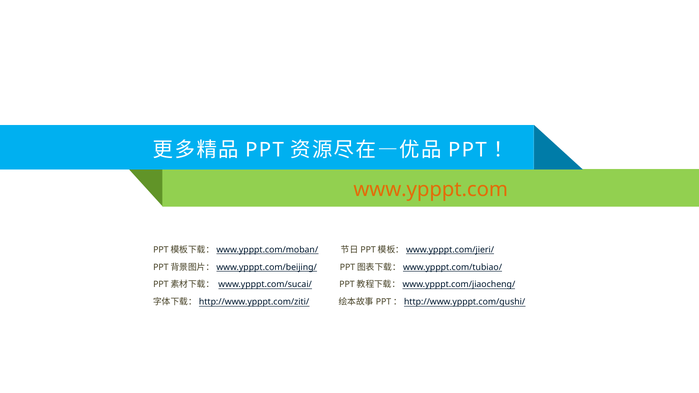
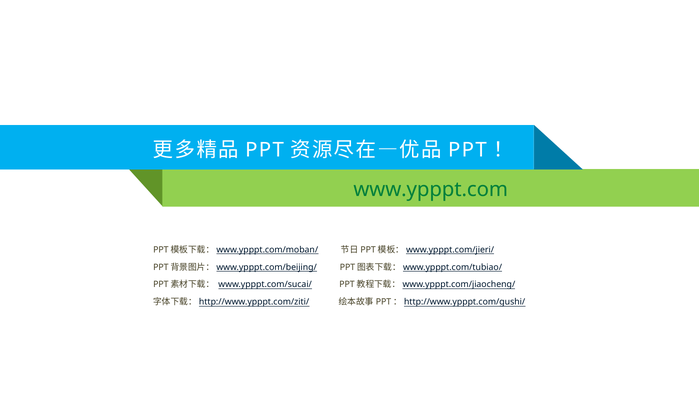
www.ypppt.com colour: orange -> green (431, 189)
